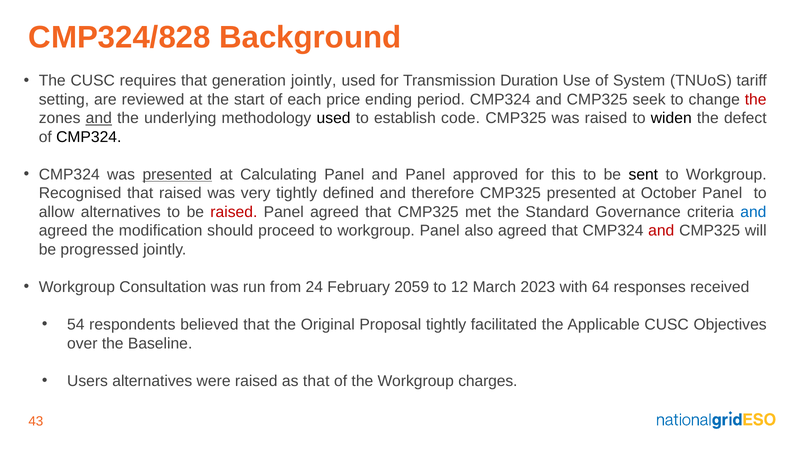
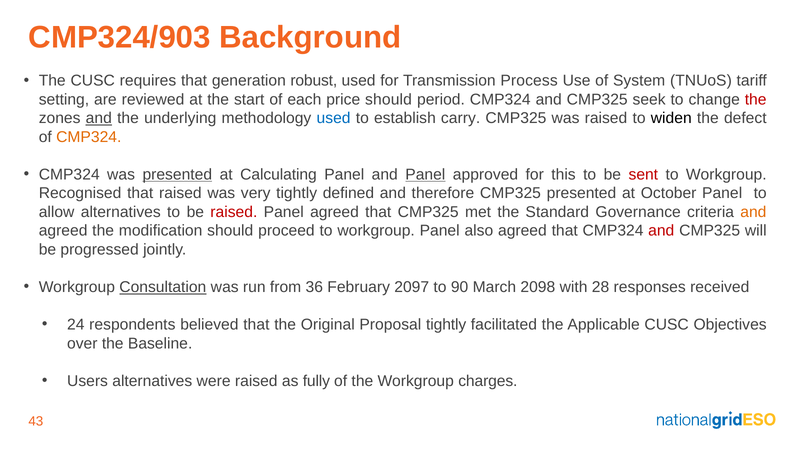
CMP324/828: CMP324/828 -> CMP324/903 (120, 37)
generation jointly: jointly -> robust (314, 81)
Duration: Duration -> Process (529, 81)
price ending: ending -> should (389, 100)
used colour: black -> blue (334, 118)
code: code -> carry (461, 118)
CMP324 colour: black -> orange (89, 137)
Panel underline: none -> present (425, 175)
sent colour: black -> red (643, 175)
and colour: blue -> orange (753, 212)
Consultation underline: none -> present (163, 287)
24: 24 -> 36 (314, 287)
2059: 2059 -> 2097 (412, 287)
12: 12 -> 90 (460, 287)
2023: 2023 -> 2098 (538, 287)
64: 64 -> 28 (600, 287)
54: 54 -> 24 (76, 325)
as that: that -> fully (316, 381)
